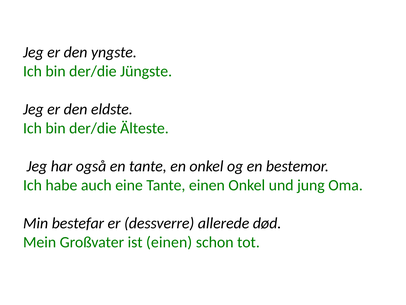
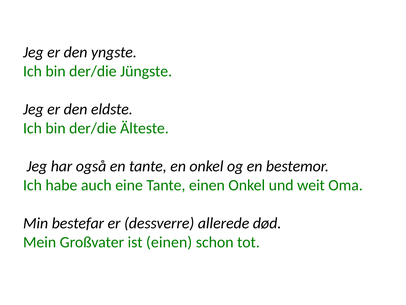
jung: jung -> weit (311, 185)
